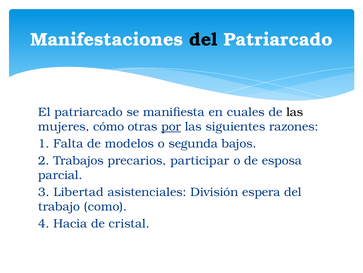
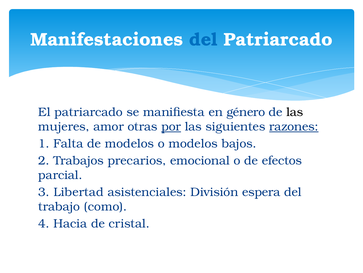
del colour: black -> blue (203, 40)
cuales: cuales -> género (246, 112)
cómo: cómo -> amor (109, 126)
razones underline: none -> present (294, 126)
o segunda: segunda -> modelos (193, 143)
participar: participar -> emocional (200, 160)
esposa: esposa -> efectos (282, 160)
